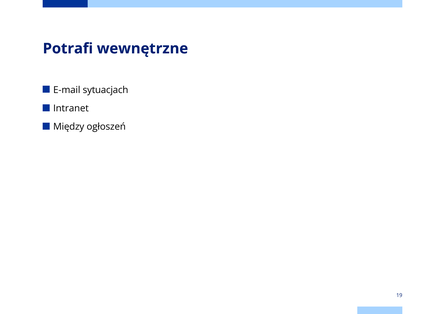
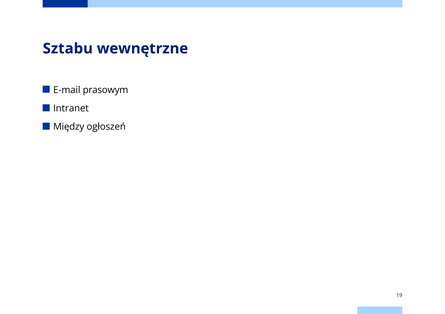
Potrafi: Potrafi -> Sztabu (68, 49)
sytuacjach: sytuacjach -> prasowym (106, 90)
